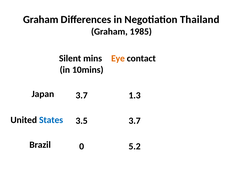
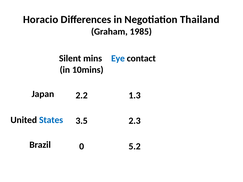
Graham: Graham -> Horacio (41, 20)
Eye colour: orange -> blue (118, 58)
3.7: 3.7 -> 2.2 (82, 95)
3.5 3.7: 3.7 -> 2.3 (135, 121)
